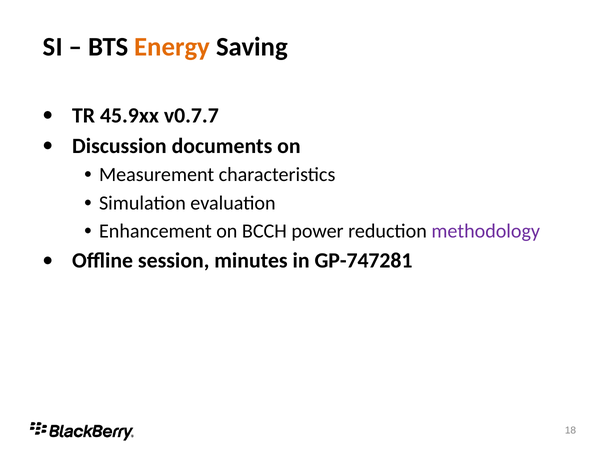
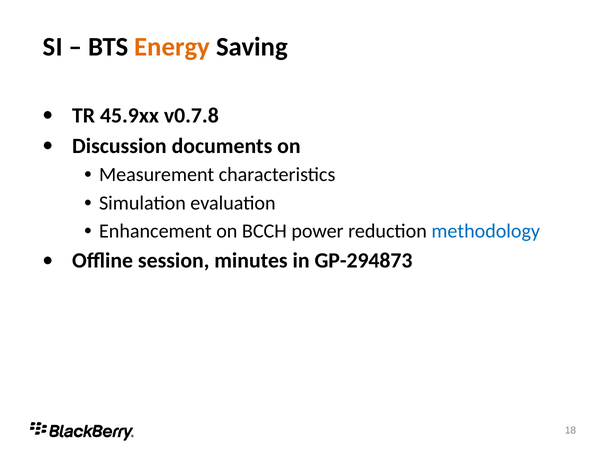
v0.7.7: v0.7.7 -> v0.7.8 (191, 115)
methodology colour: purple -> blue (486, 231)
GP-747281: GP-747281 -> GP-294873 (363, 261)
